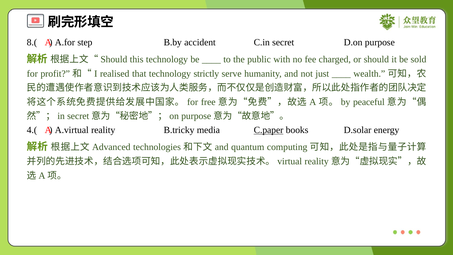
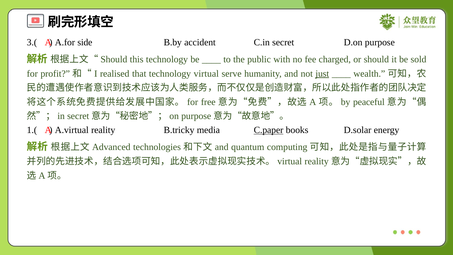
8.(: 8.( -> 3.( (32, 42)
step: step -> side (85, 42)
technology strictly: strictly -> virtual (206, 74)
just underline: none -> present (322, 74)
4.(: 4.( -> 1.( (32, 130)
